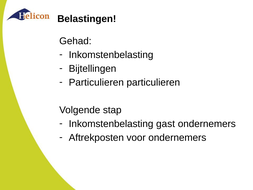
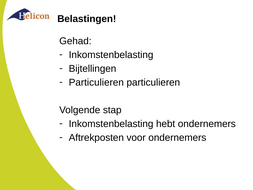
gast: gast -> hebt (166, 124)
